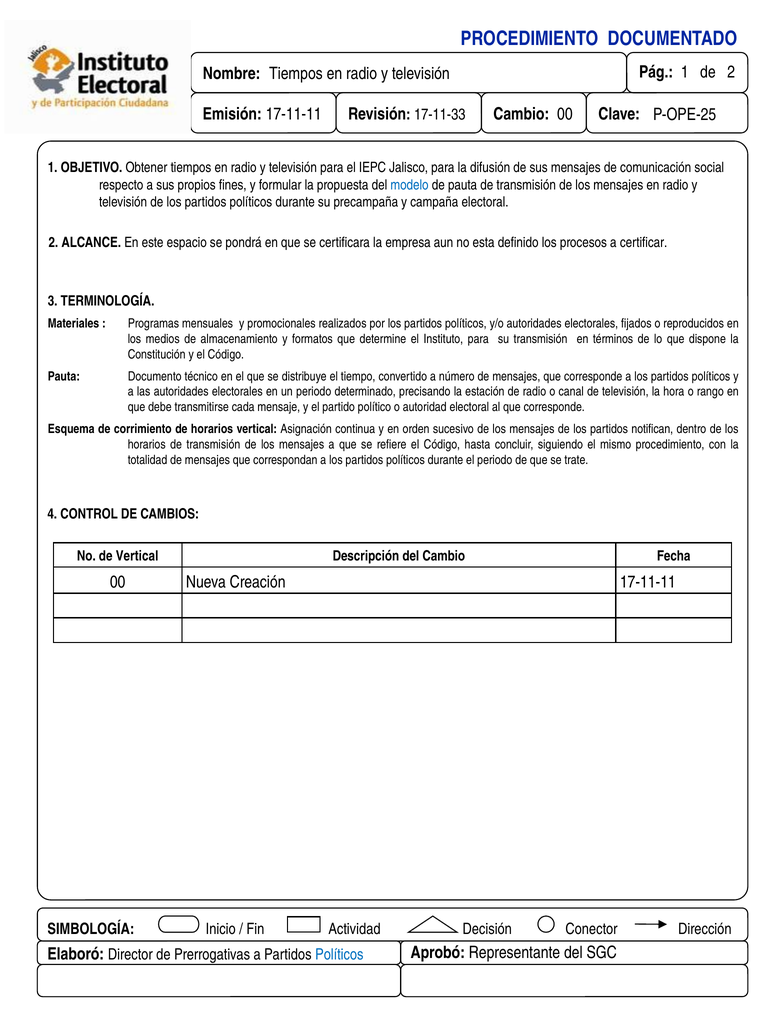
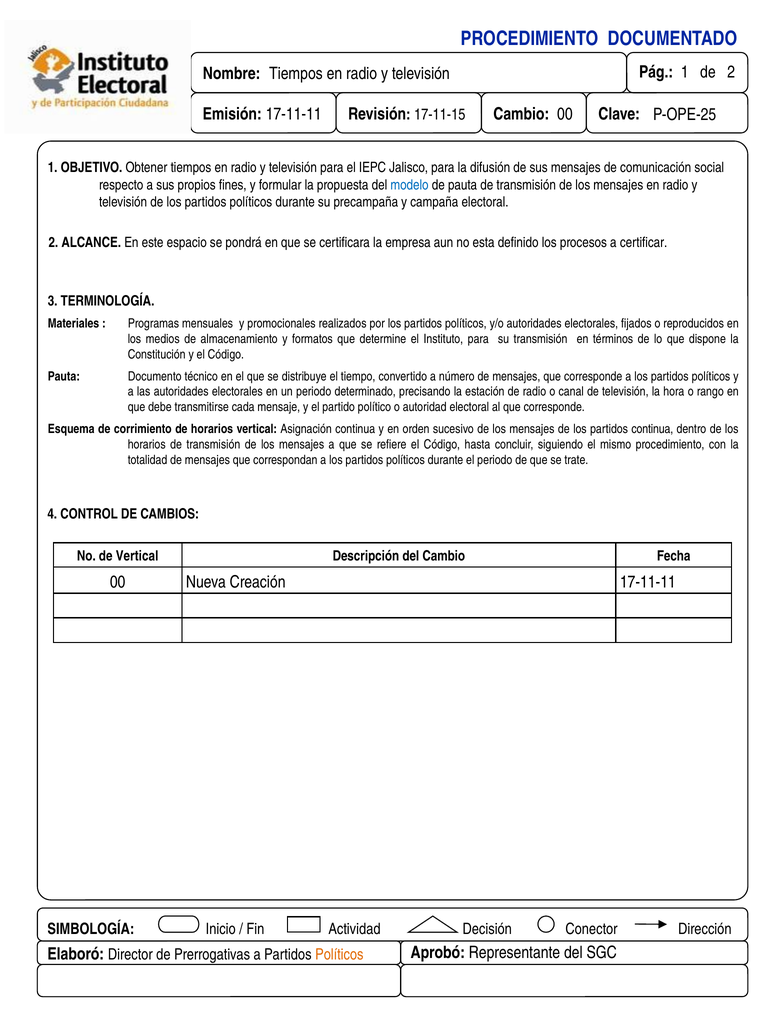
17-11-33: 17-11-33 -> 17-11-15 (440, 114)
partidos notifican: notifican -> continua (652, 429)
Políticos colour: blue -> orange (339, 955)
